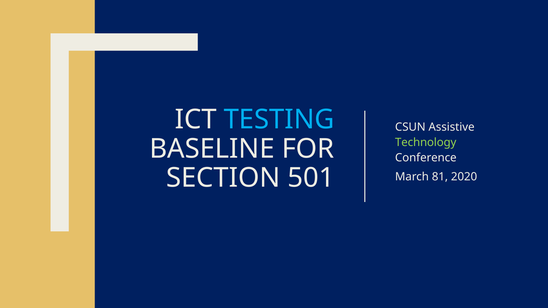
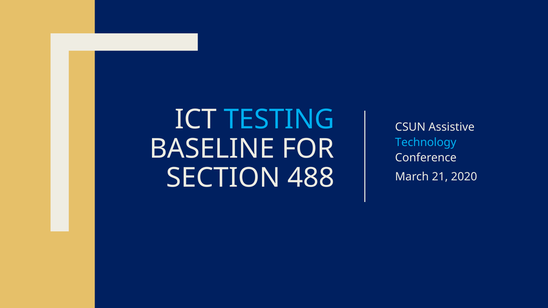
Technology colour: light green -> light blue (426, 143)
501: 501 -> 488 (311, 178)
81: 81 -> 21 (440, 177)
